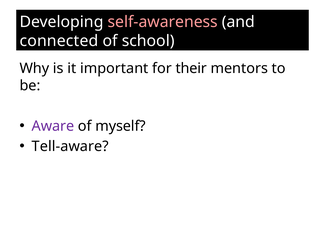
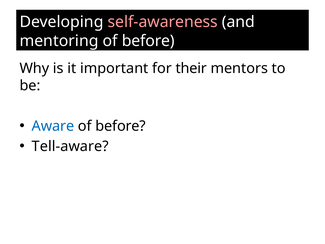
connected: connected -> mentoring (59, 41)
school: school -> before (148, 41)
Aware colour: purple -> blue (53, 126)
myself: myself -> before (121, 126)
